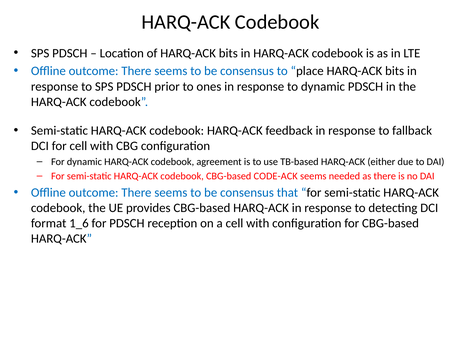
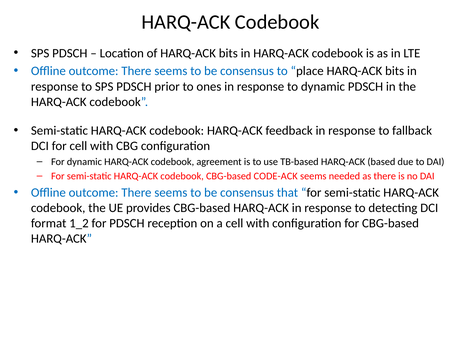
either: either -> based (381, 162)
1_6: 1_6 -> 1_2 (79, 223)
